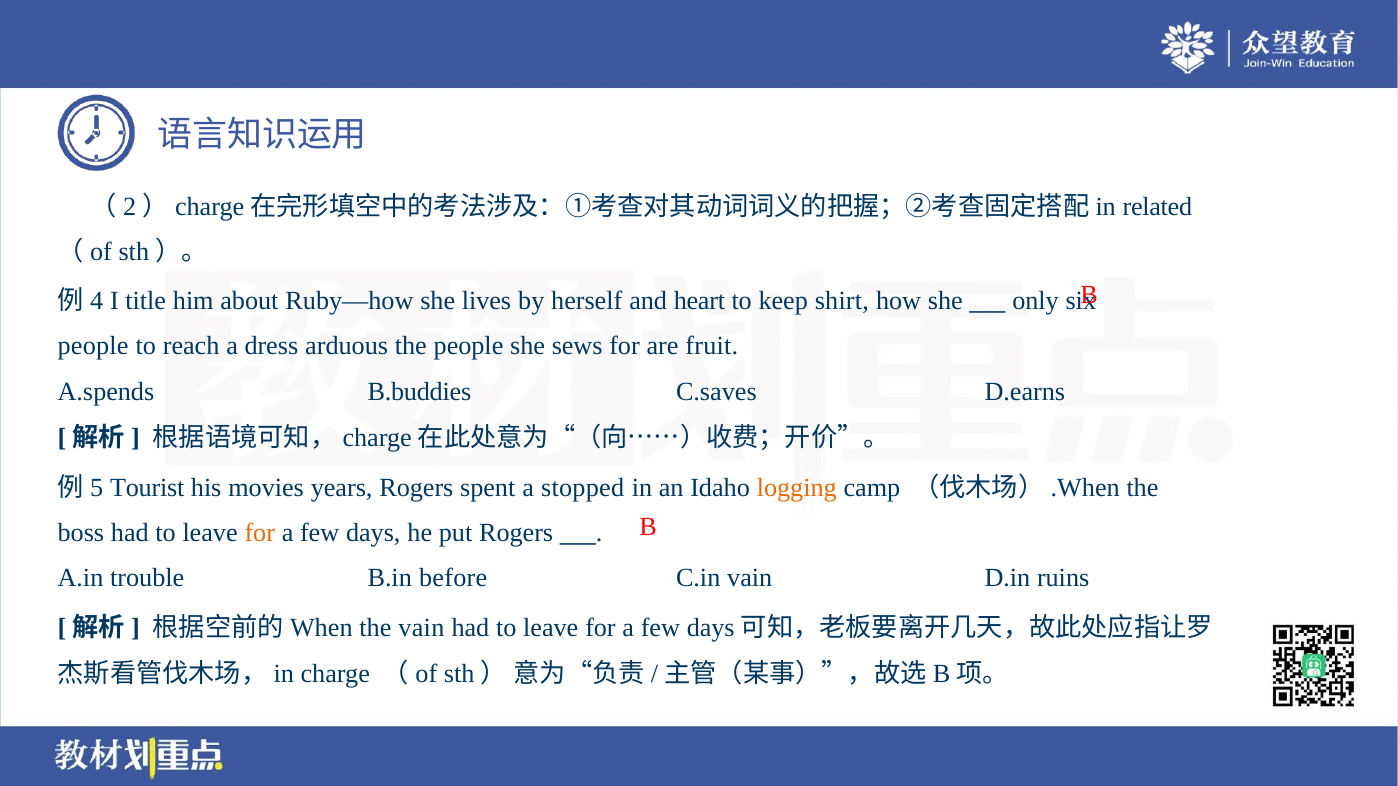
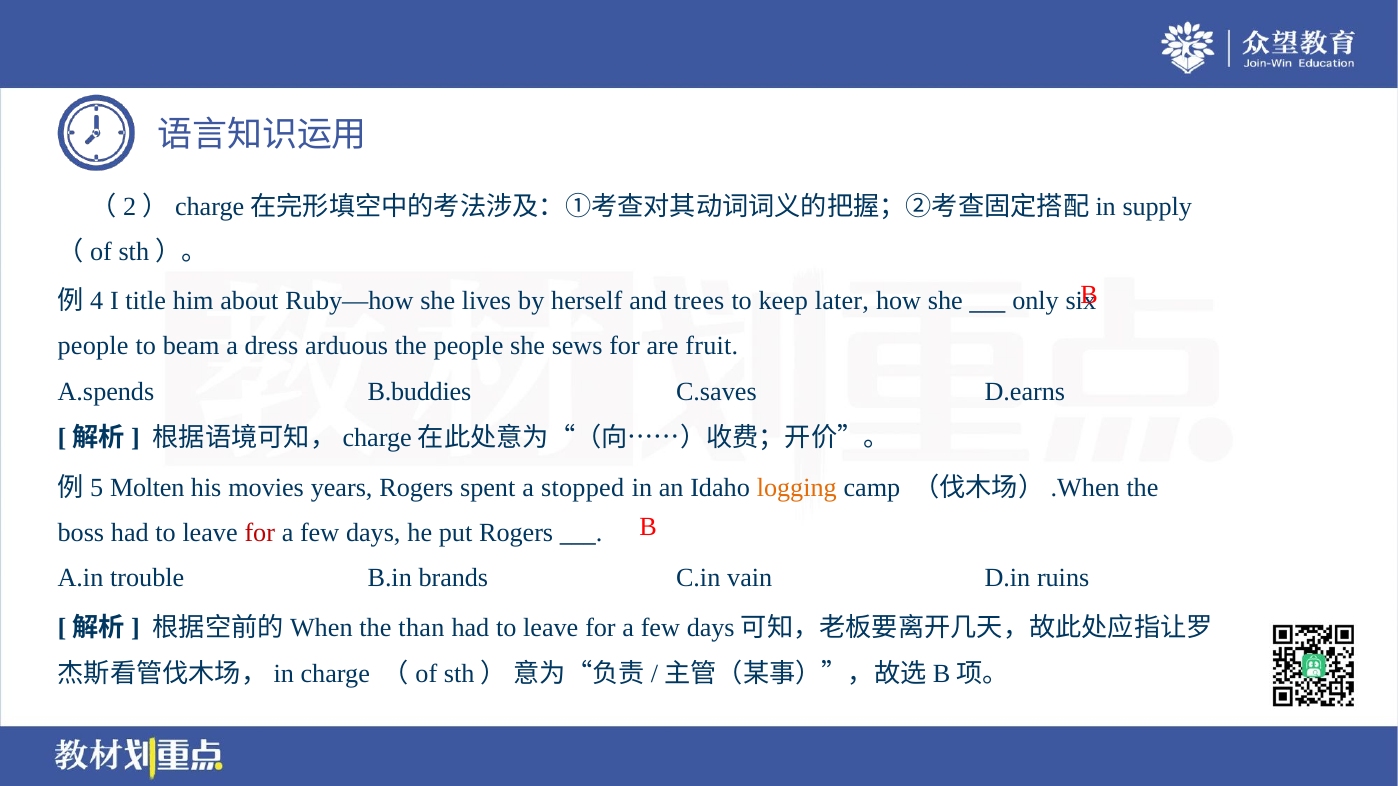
related: related -> supply (1157, 207)
heart: heart -> trees (699, 301)
shirt: shirt -> later (842, 301)
reach: reach -> beam (191, 346)
Tourist: Tourist -> Molten (147, 488)
for colour: orange -> red (260, 533)
before: before -> brands (453, 579)
the vain: vain -> than (421, 629)
